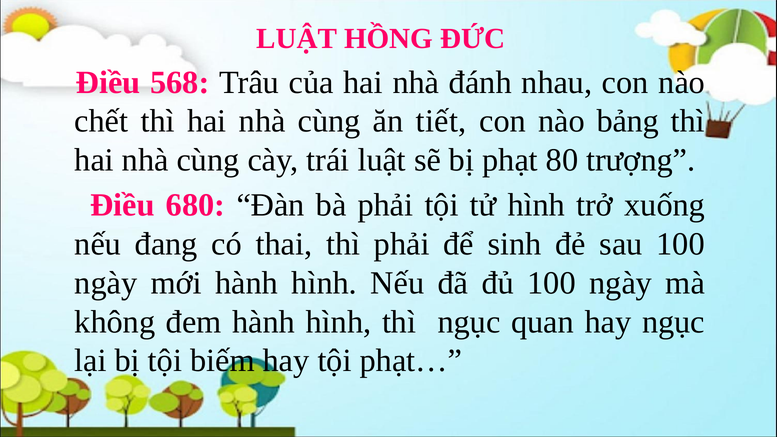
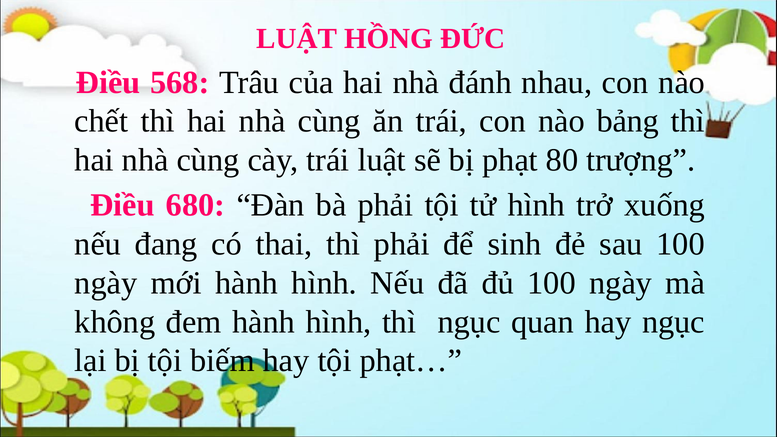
ăn tiết: tiết -> trái (441, 121)
